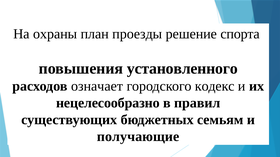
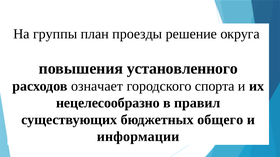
охраны: охраны -> группы (55, 34)
спорта: спорта -> округа (240, 34)
кодекс: кодекс -> спорта (215, 86)
семьям: семьям -> общего (220, 120)
получающие: получающие -> информации (138, 137)
